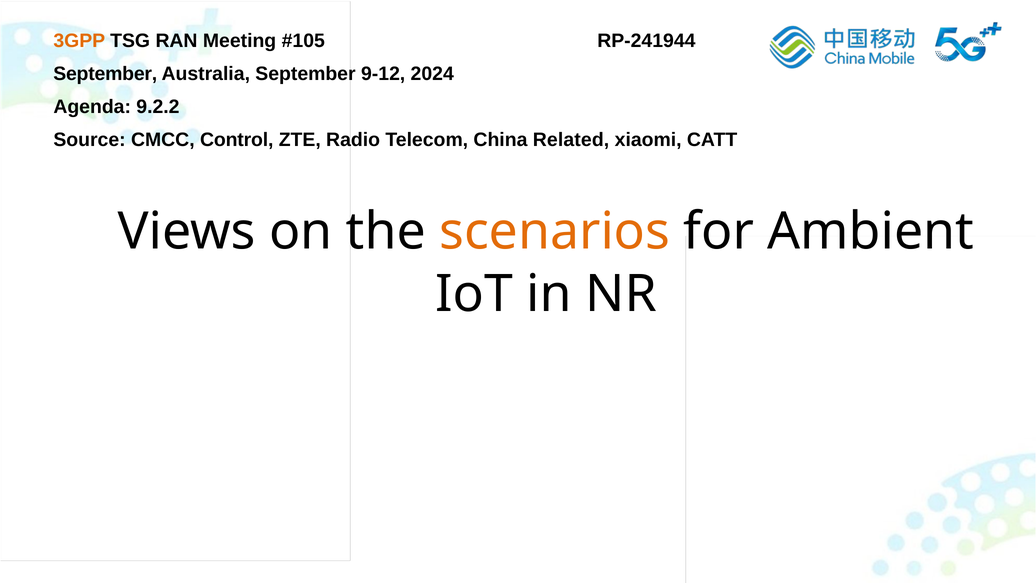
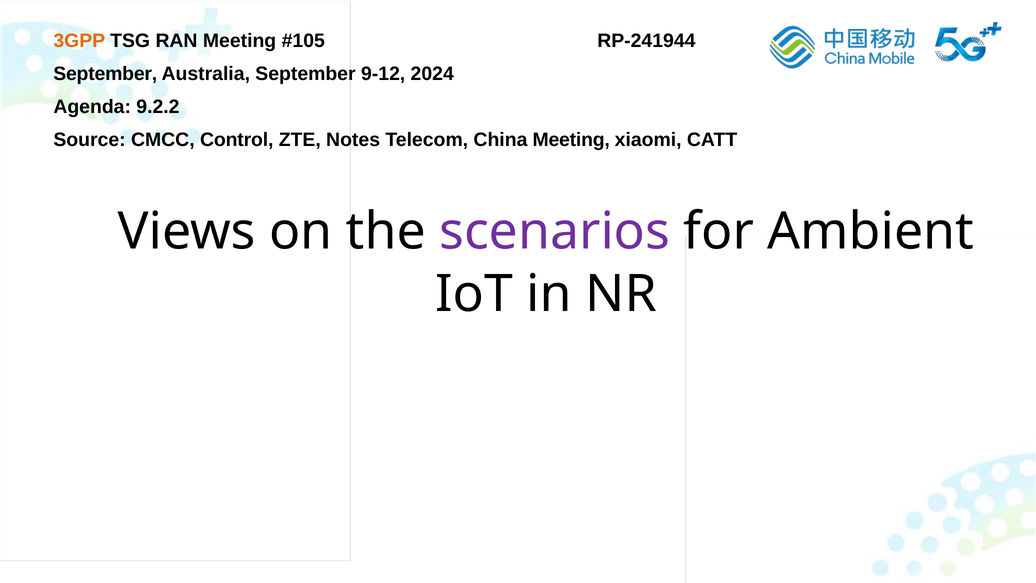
Radio: Radio -> Notes (353, 140)
China Related: Related -> Meeting (571, 140)
scenarios colour: orange -> purple (555, 232)
